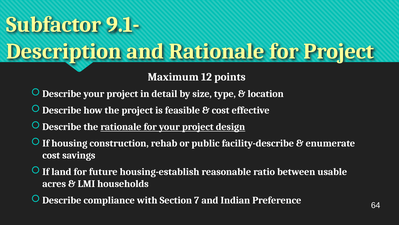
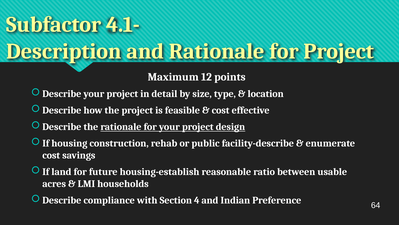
9.1-: 9.1- -> 4.1- (123, 24)
7: 7 -> 4 (197, 200)
